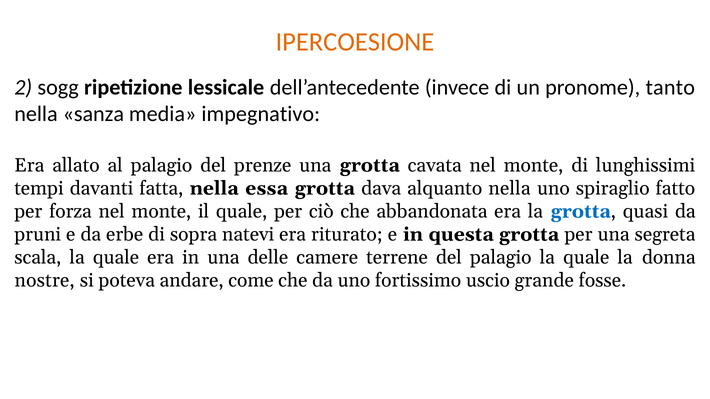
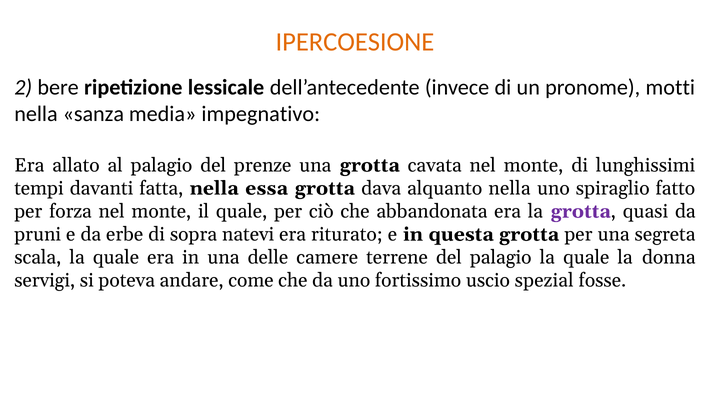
sogg: sogg -> bere (58, 87)
tanto: tanto -> motti (670, 87)
grotta colour: blue -> purple (581, 211)
nostre: nostre -> servigi (45, 281)
grande: grande -> spezial (544, 281)
